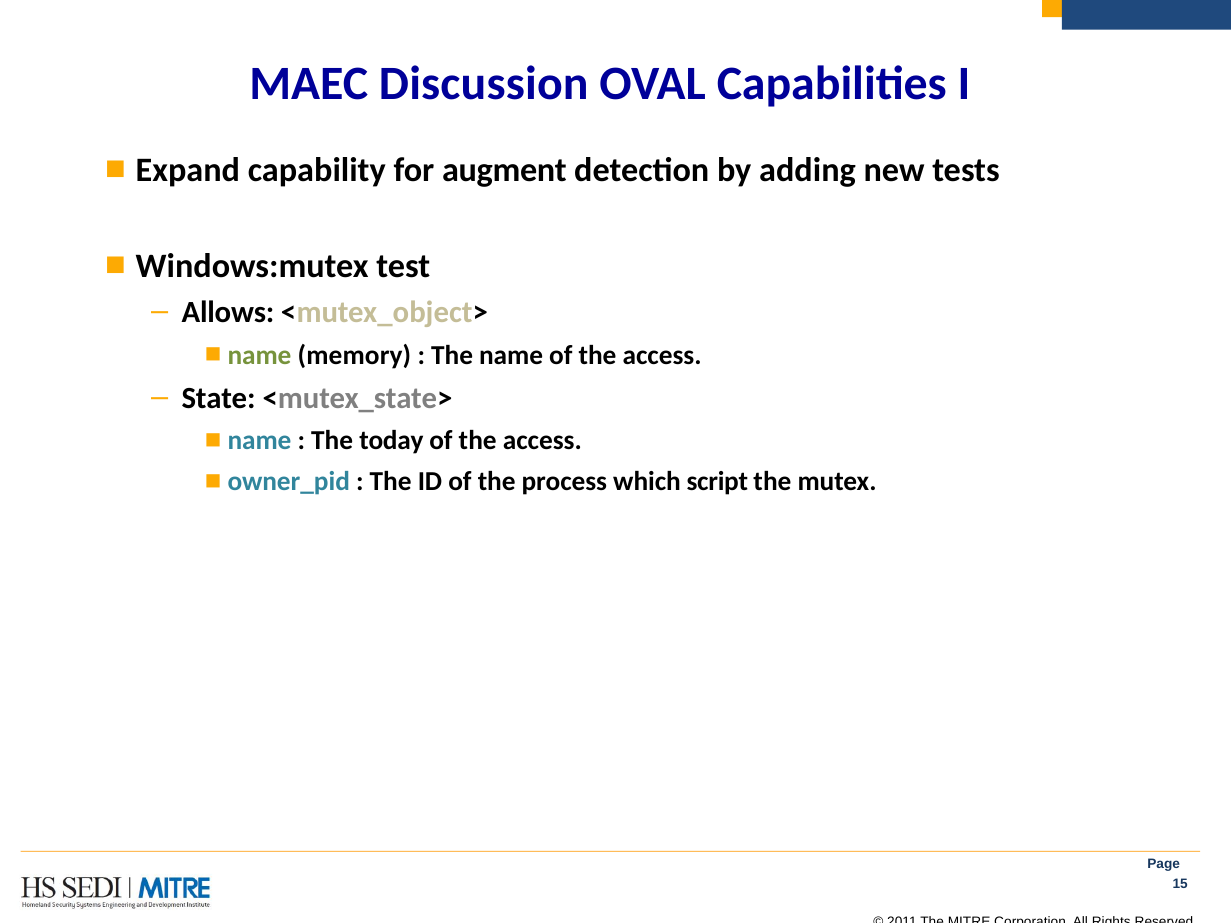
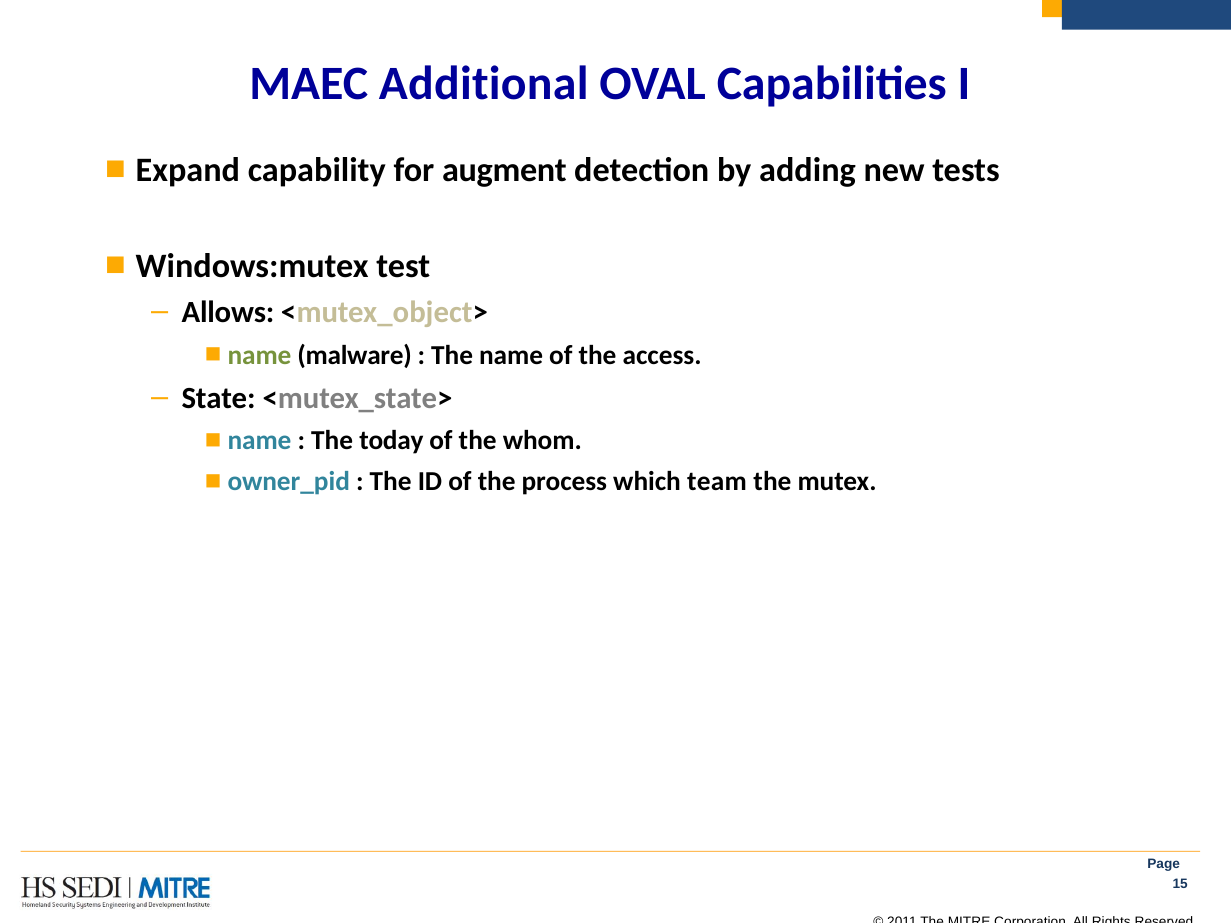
Discussion: Discussion -> Additional (484, 83)
memory: memory -> malware (355, 355)
access: access -> whom (542, 441)
script: script -> team (717, 482)
